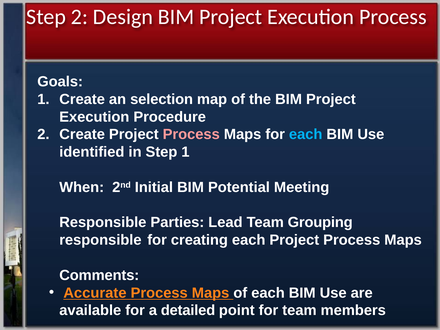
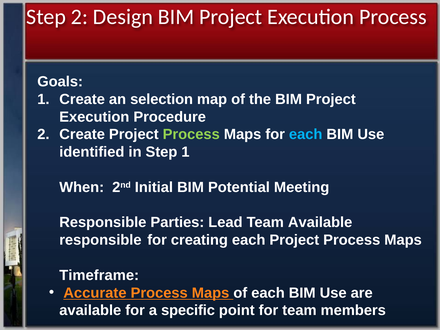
Process colour: pink -> light green (191, 134)
Team Grouping: Grouping -> Available (320, 222)
Comments: Comments -> Timeframe (99, 275)
detailed: detailed -> specific (188, 310)
